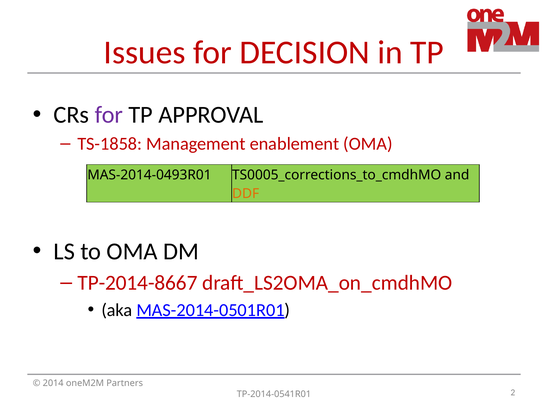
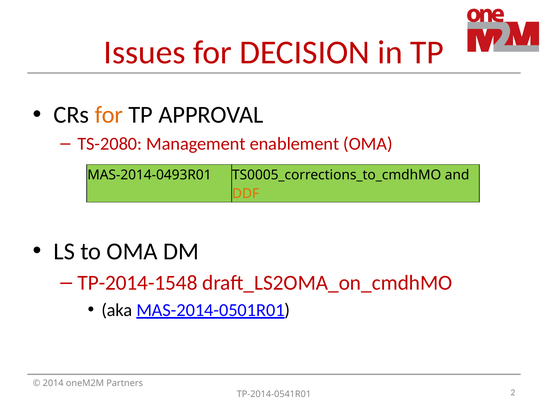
for colour: purple -> orange (109, 115)
TS-1858: TS-1858 -> TS-2080 (110, 144)
TP-2014-8667: TP-2014-8667 -> TP-2014-1548 (137, 283)
